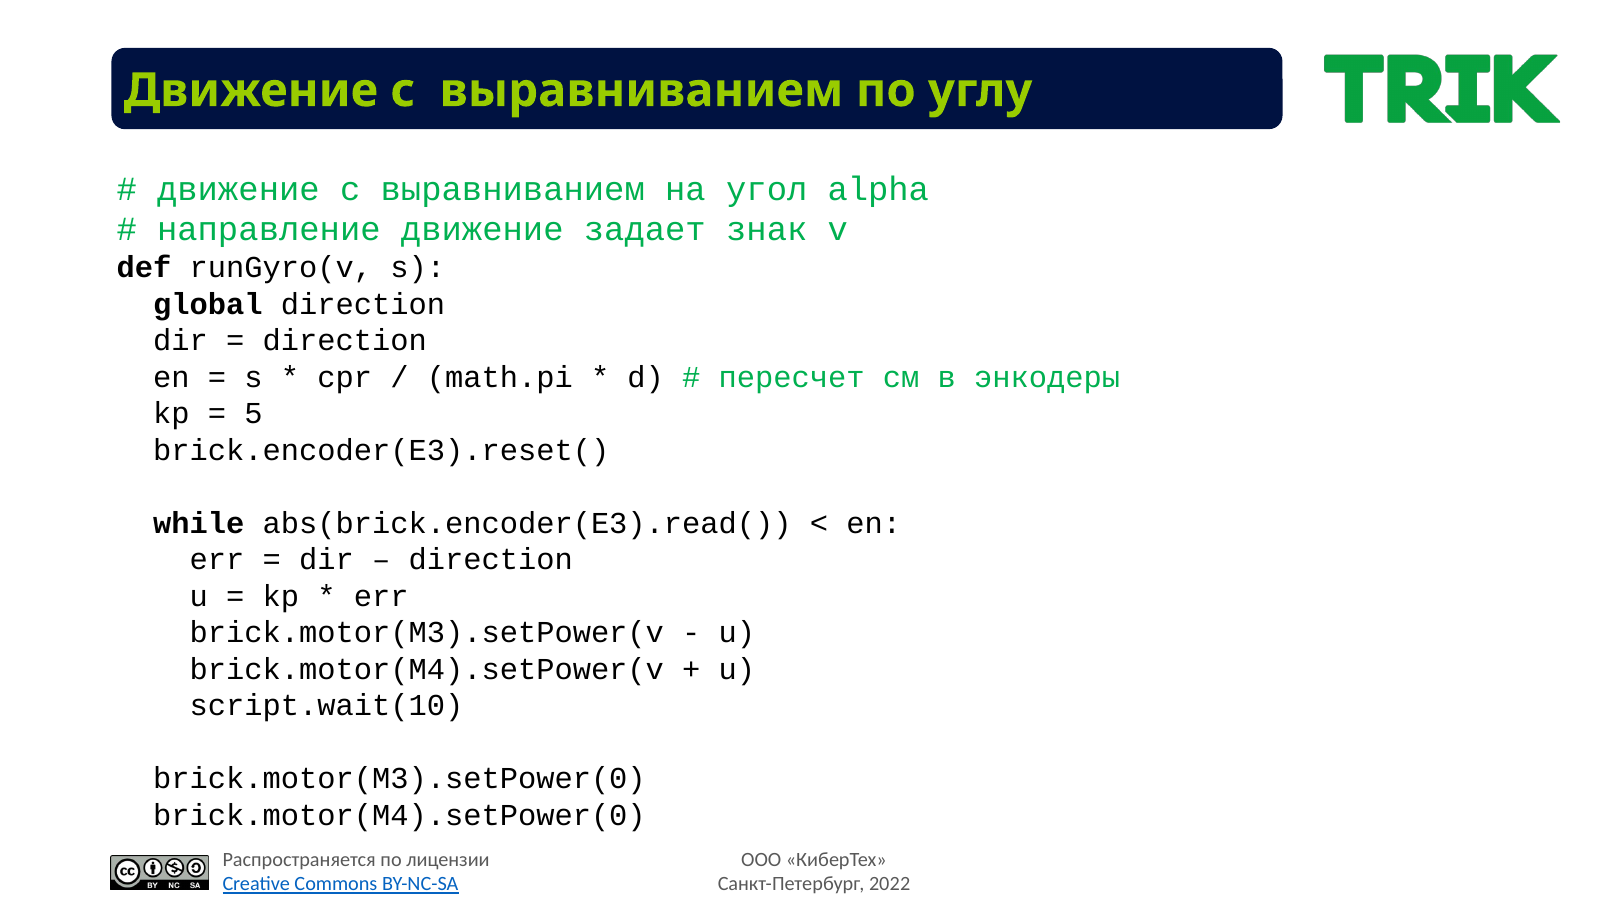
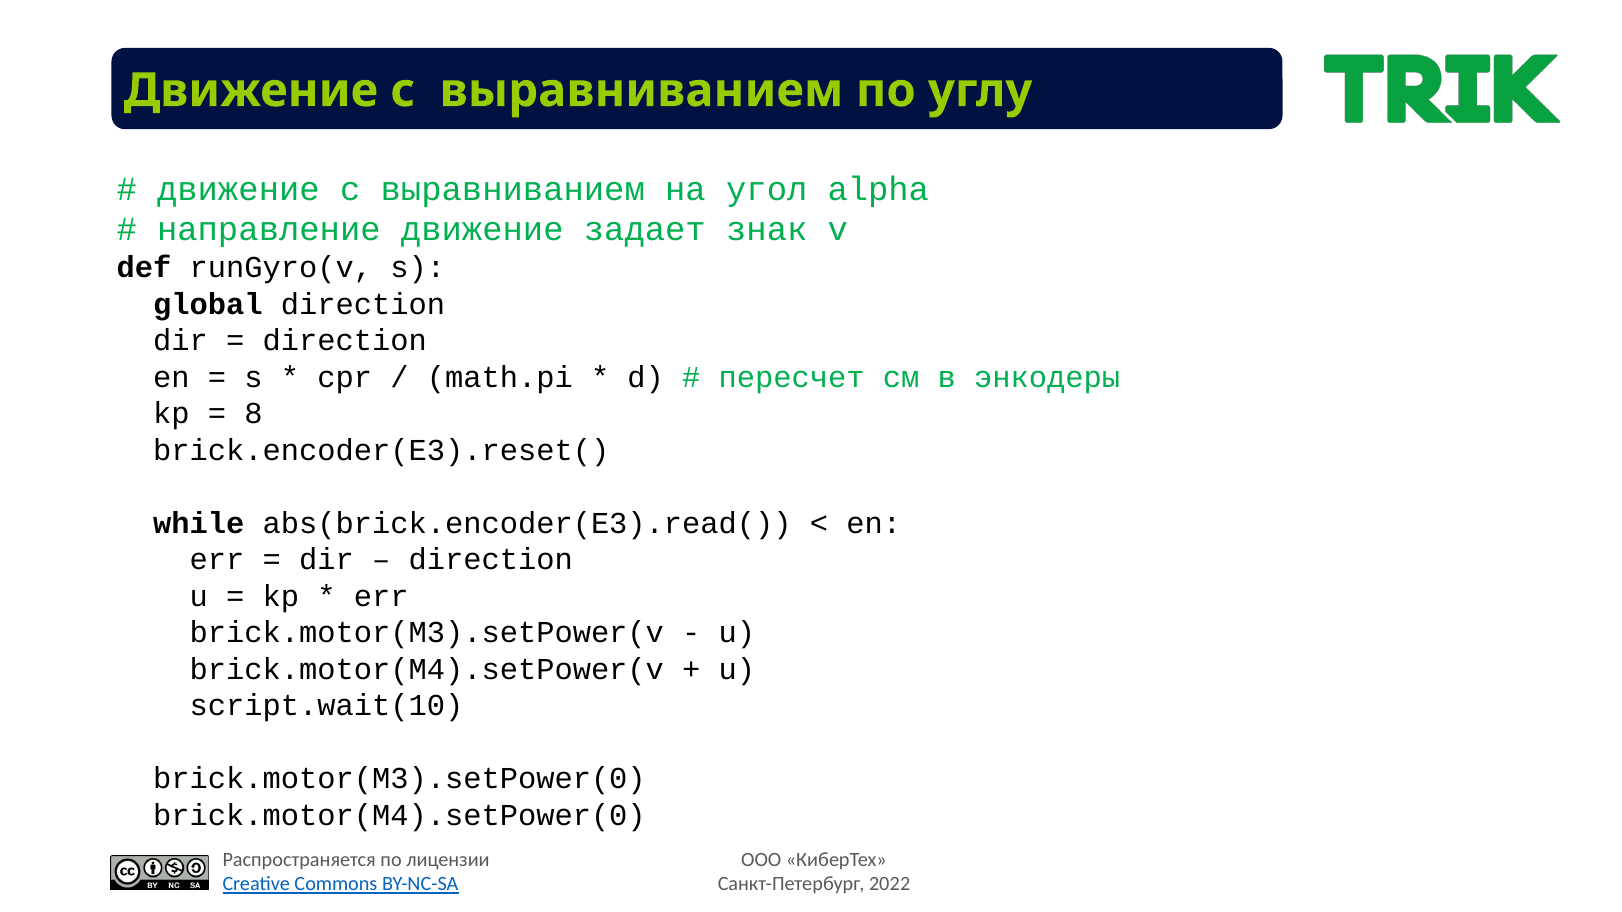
5: 5 -> 8 (253, 414)
